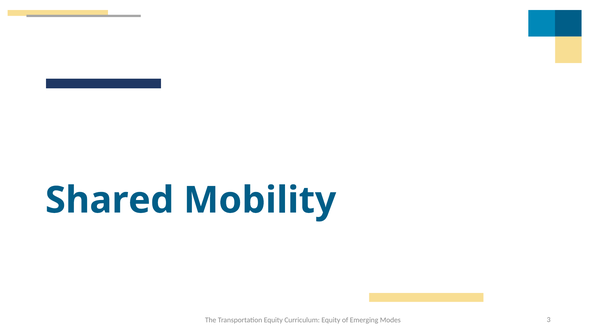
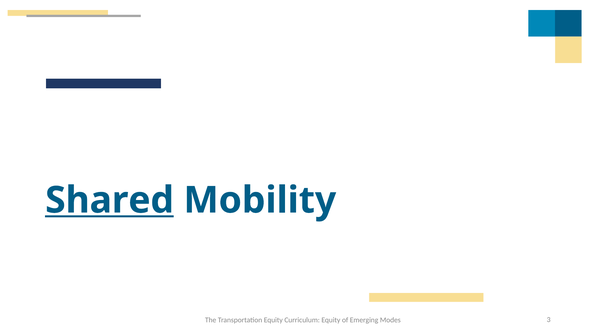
Shared underline: none -> present (110, 200)
